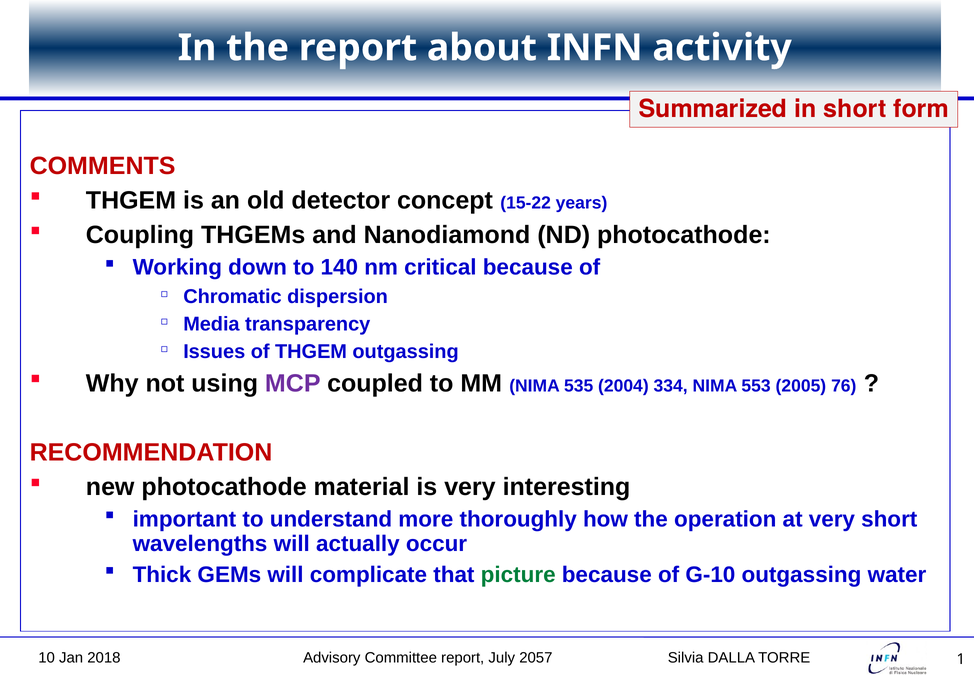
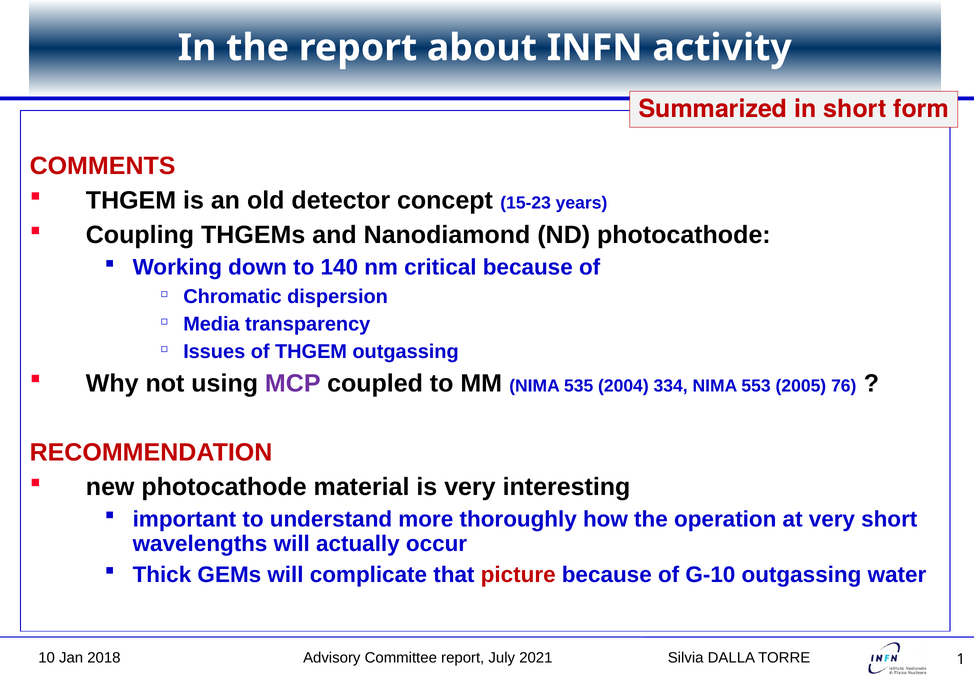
15-22: 15-22 -> 15-23 (526, 203)
picture colour: green -> red (518, 574)
2057: 2057 -> 2021 (536, 658)
